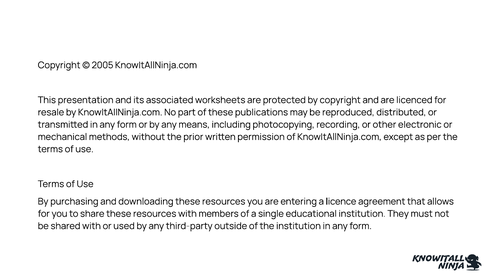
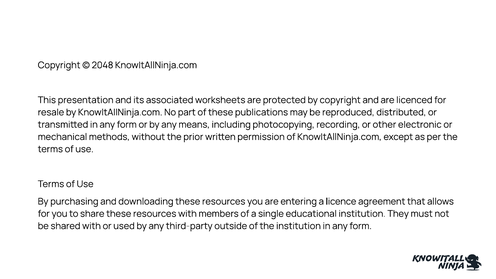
2005: 2005 -> 2048 (102, 65)
